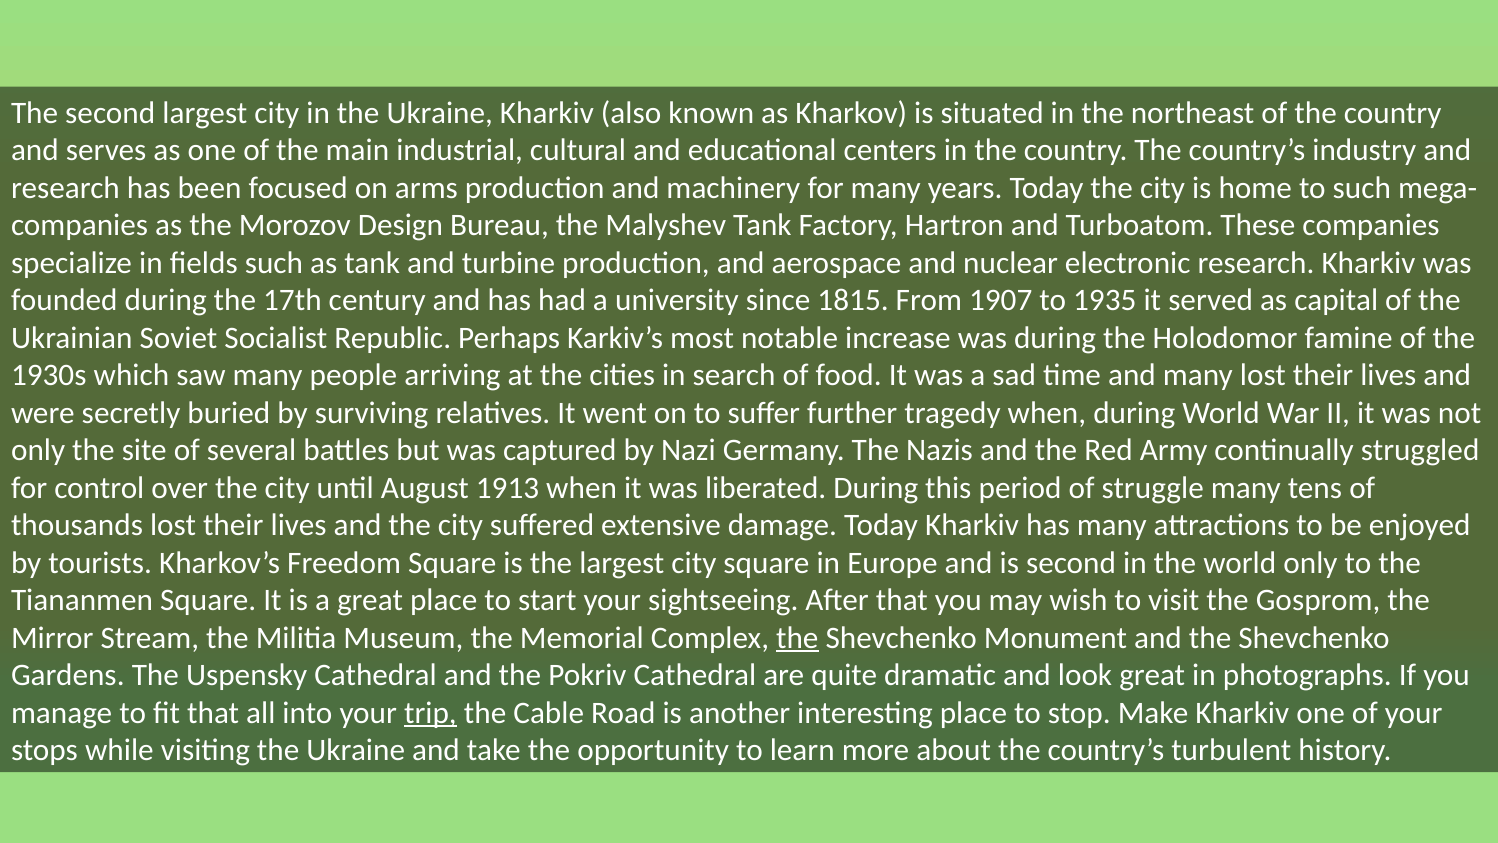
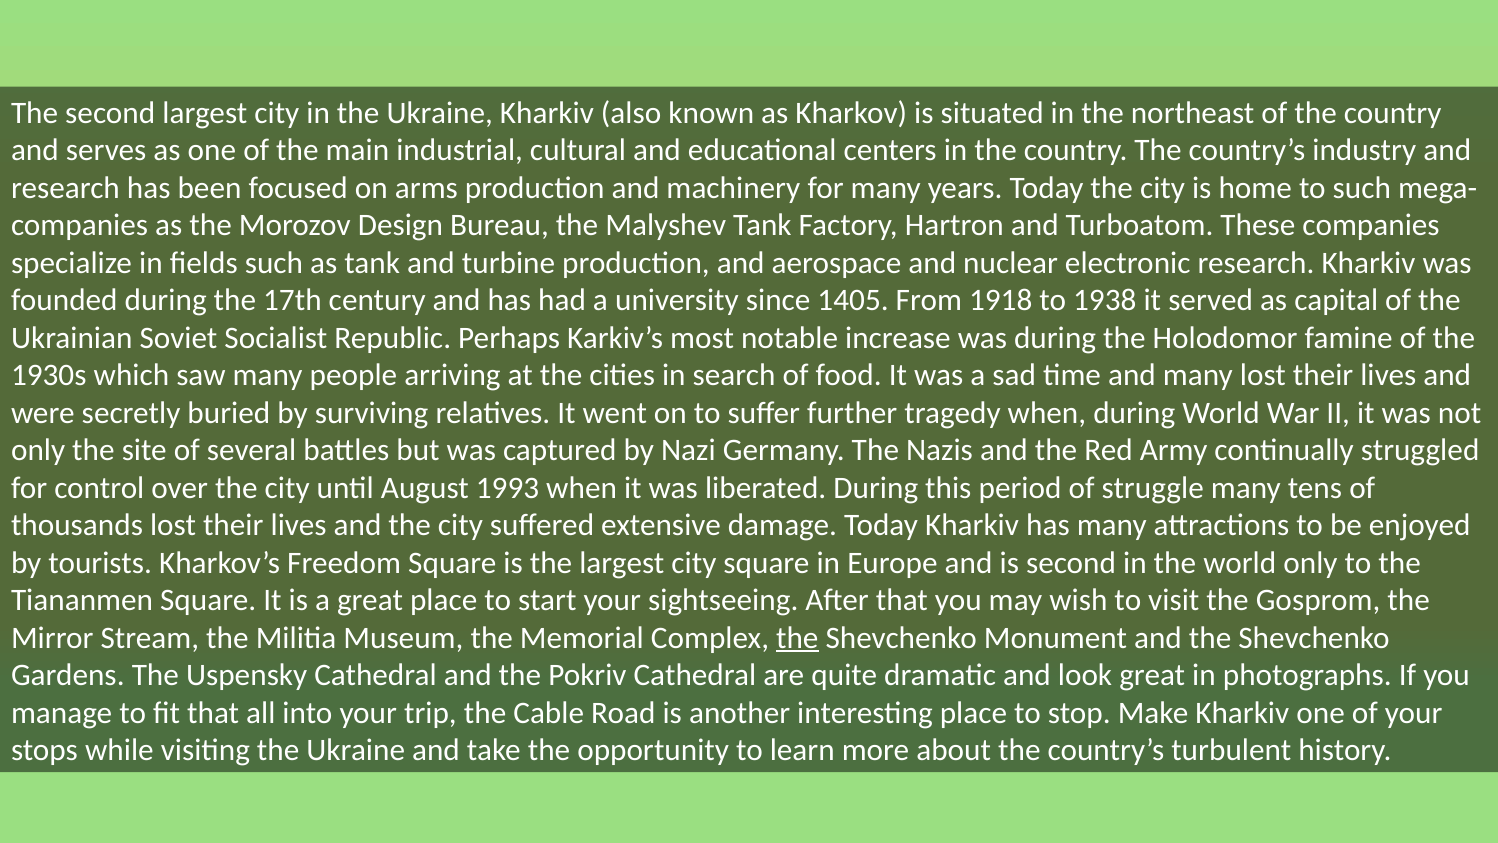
1815: 1815 -> 1405 (853, 300)
1907: 1907 -> 1918 (1001, 300)
1935: 1935 -> 1938 (1105, 300)
1913: 1913 -> 1993 (508, 488)
trip underline: present -> none (430, 712)
